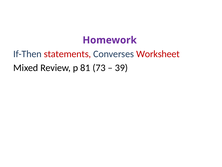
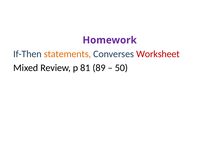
statements colour: red -> orange (67, 54)
73: 73 -> 89 (99, 68)
39: 39 -> 50 (121, 68)
